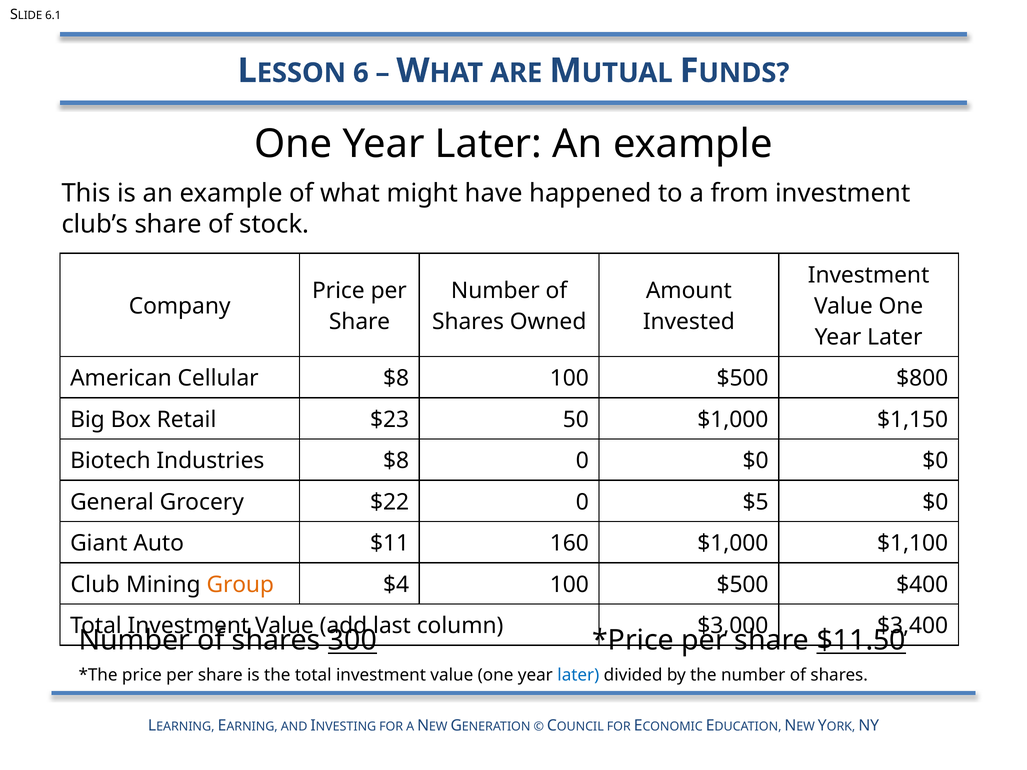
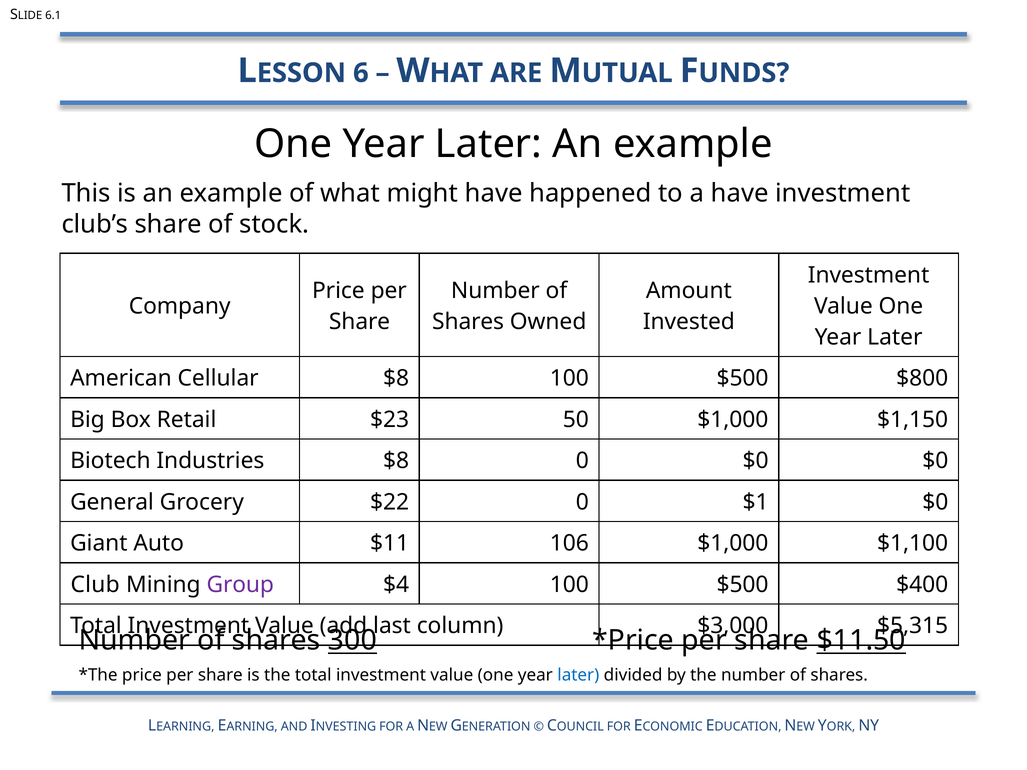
a from: from -> have (740, 193)
$5: $5 -> $1 (756, 502)
160: 160 -> 106 (569, 544)
Group colour: orange -> purple (240, 585)
$3,400: $3,400 -> $5,315 (913, 626)
